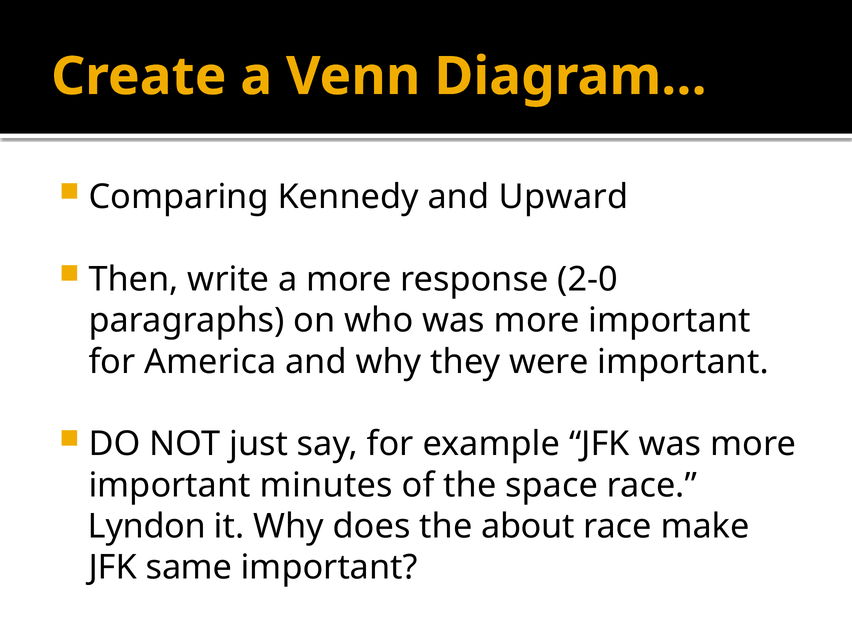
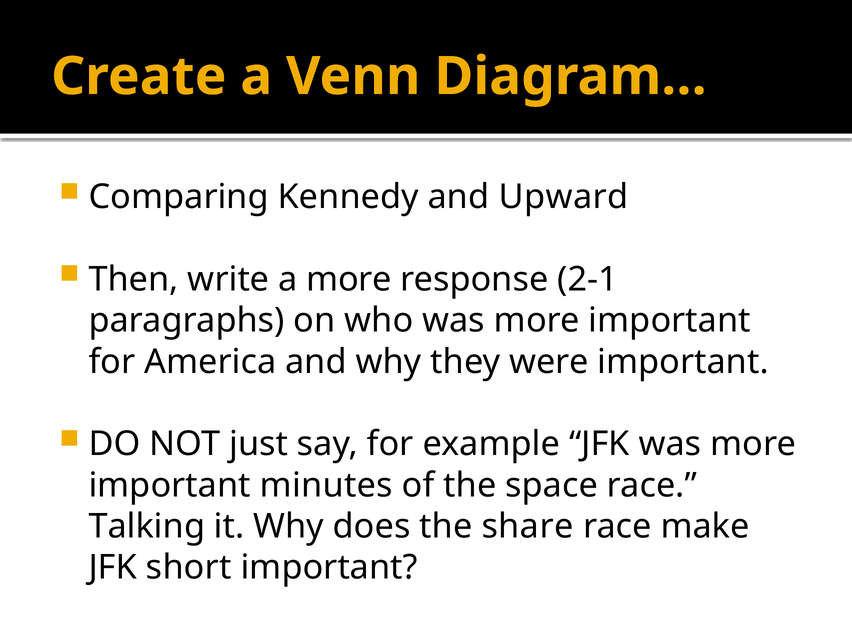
2-0: 2-0 -> 2-1 (588, 279)
Lyndon: Lyndon -> Talking (147, 526)
about: about -> share (528, 526)
same: same -> short (189, 568)
